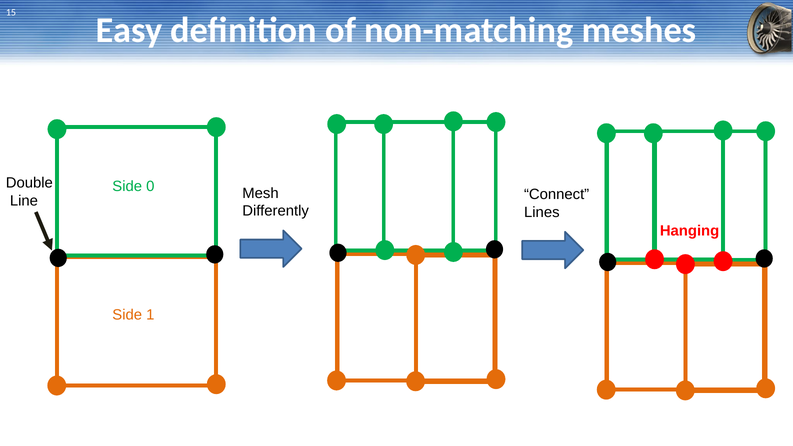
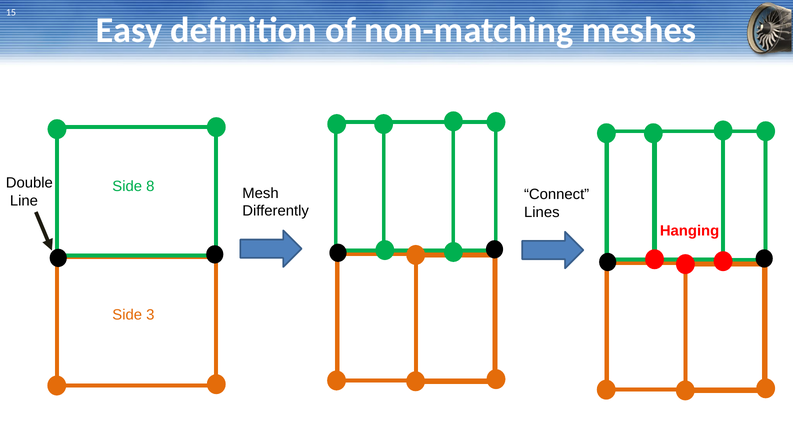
0: 0 -> 8 (150, 186)
1: 1 -> 3 (150, 315)
